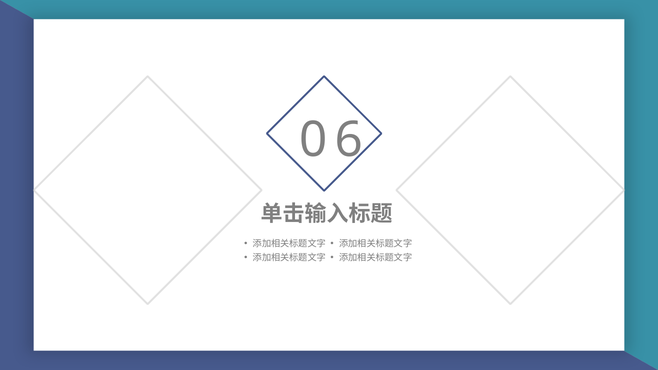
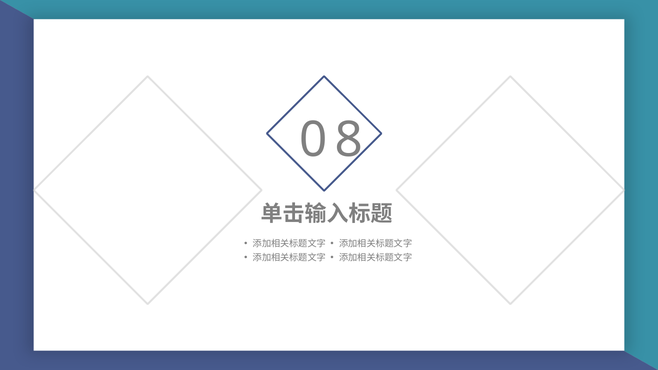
6: 6 -> 8 (349, 140)
